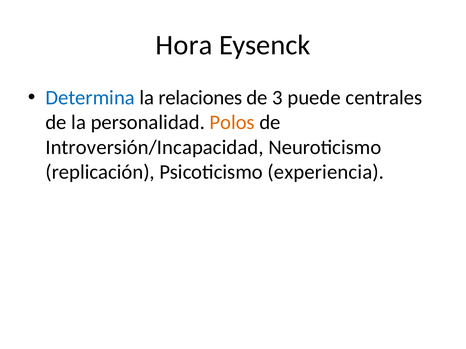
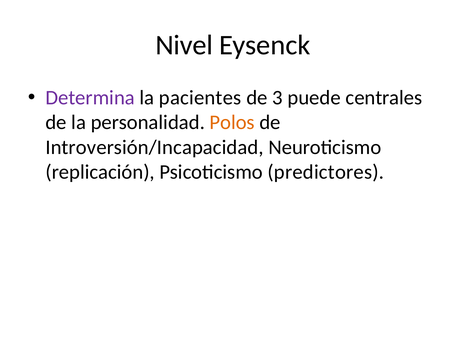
Hora: Hora -> Nivel (184, 45)
Determina colour: blue -> purple (90, 98)
relaciones: relaciones -> pacientes (200, 98)
experiencia: experiencia -> predictores (326, 172)
